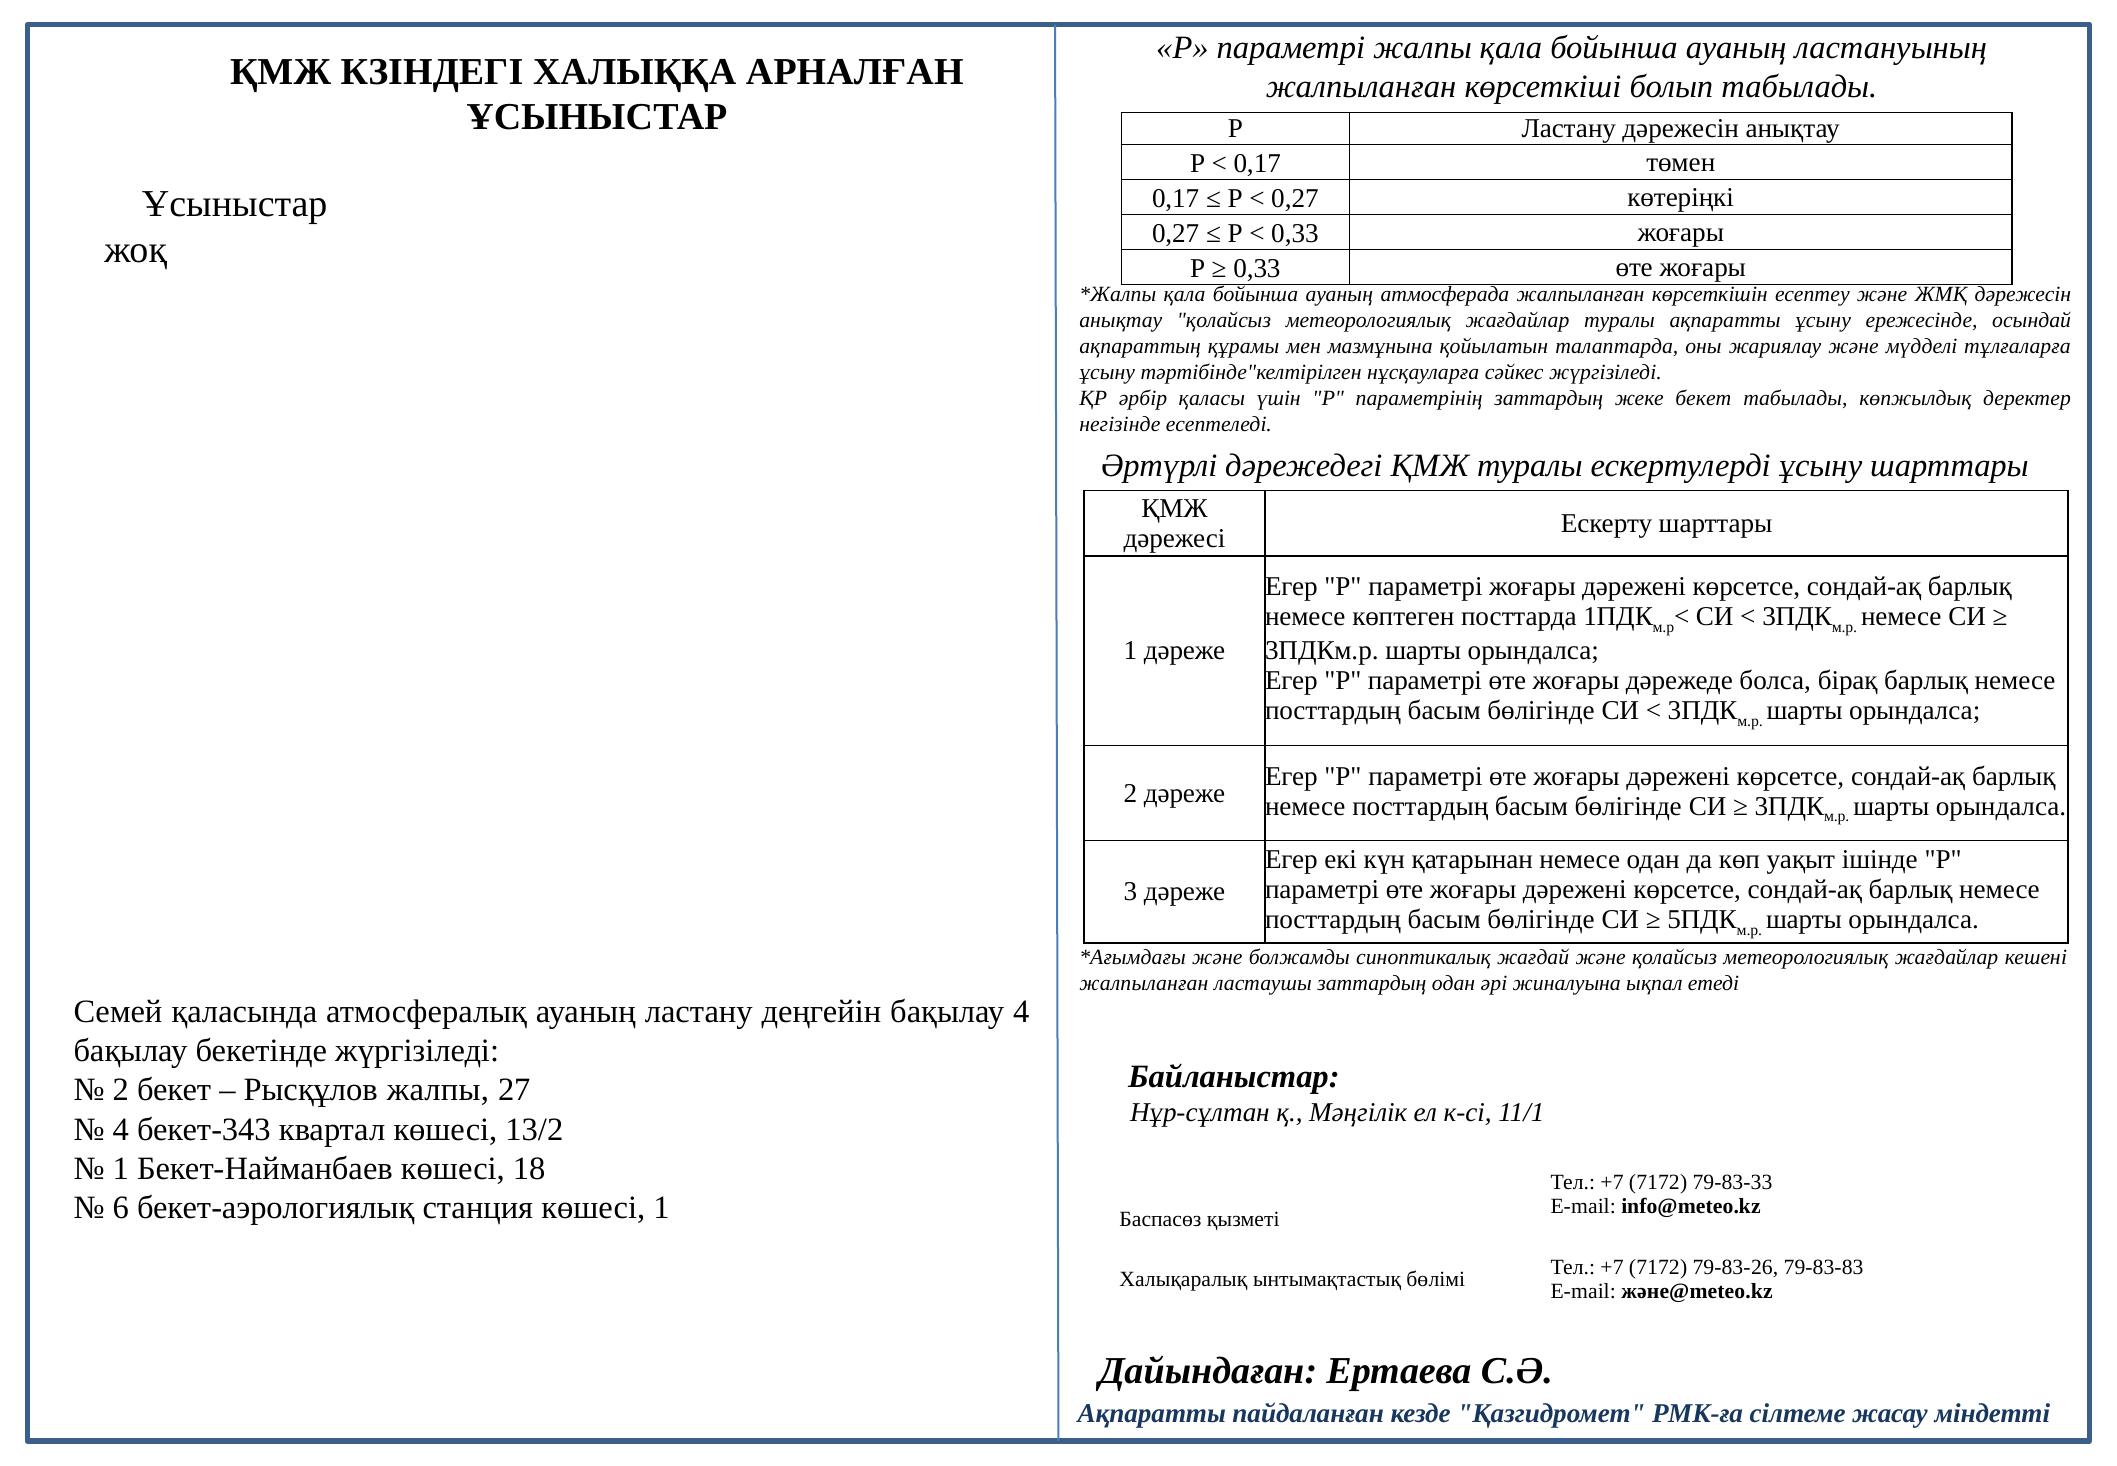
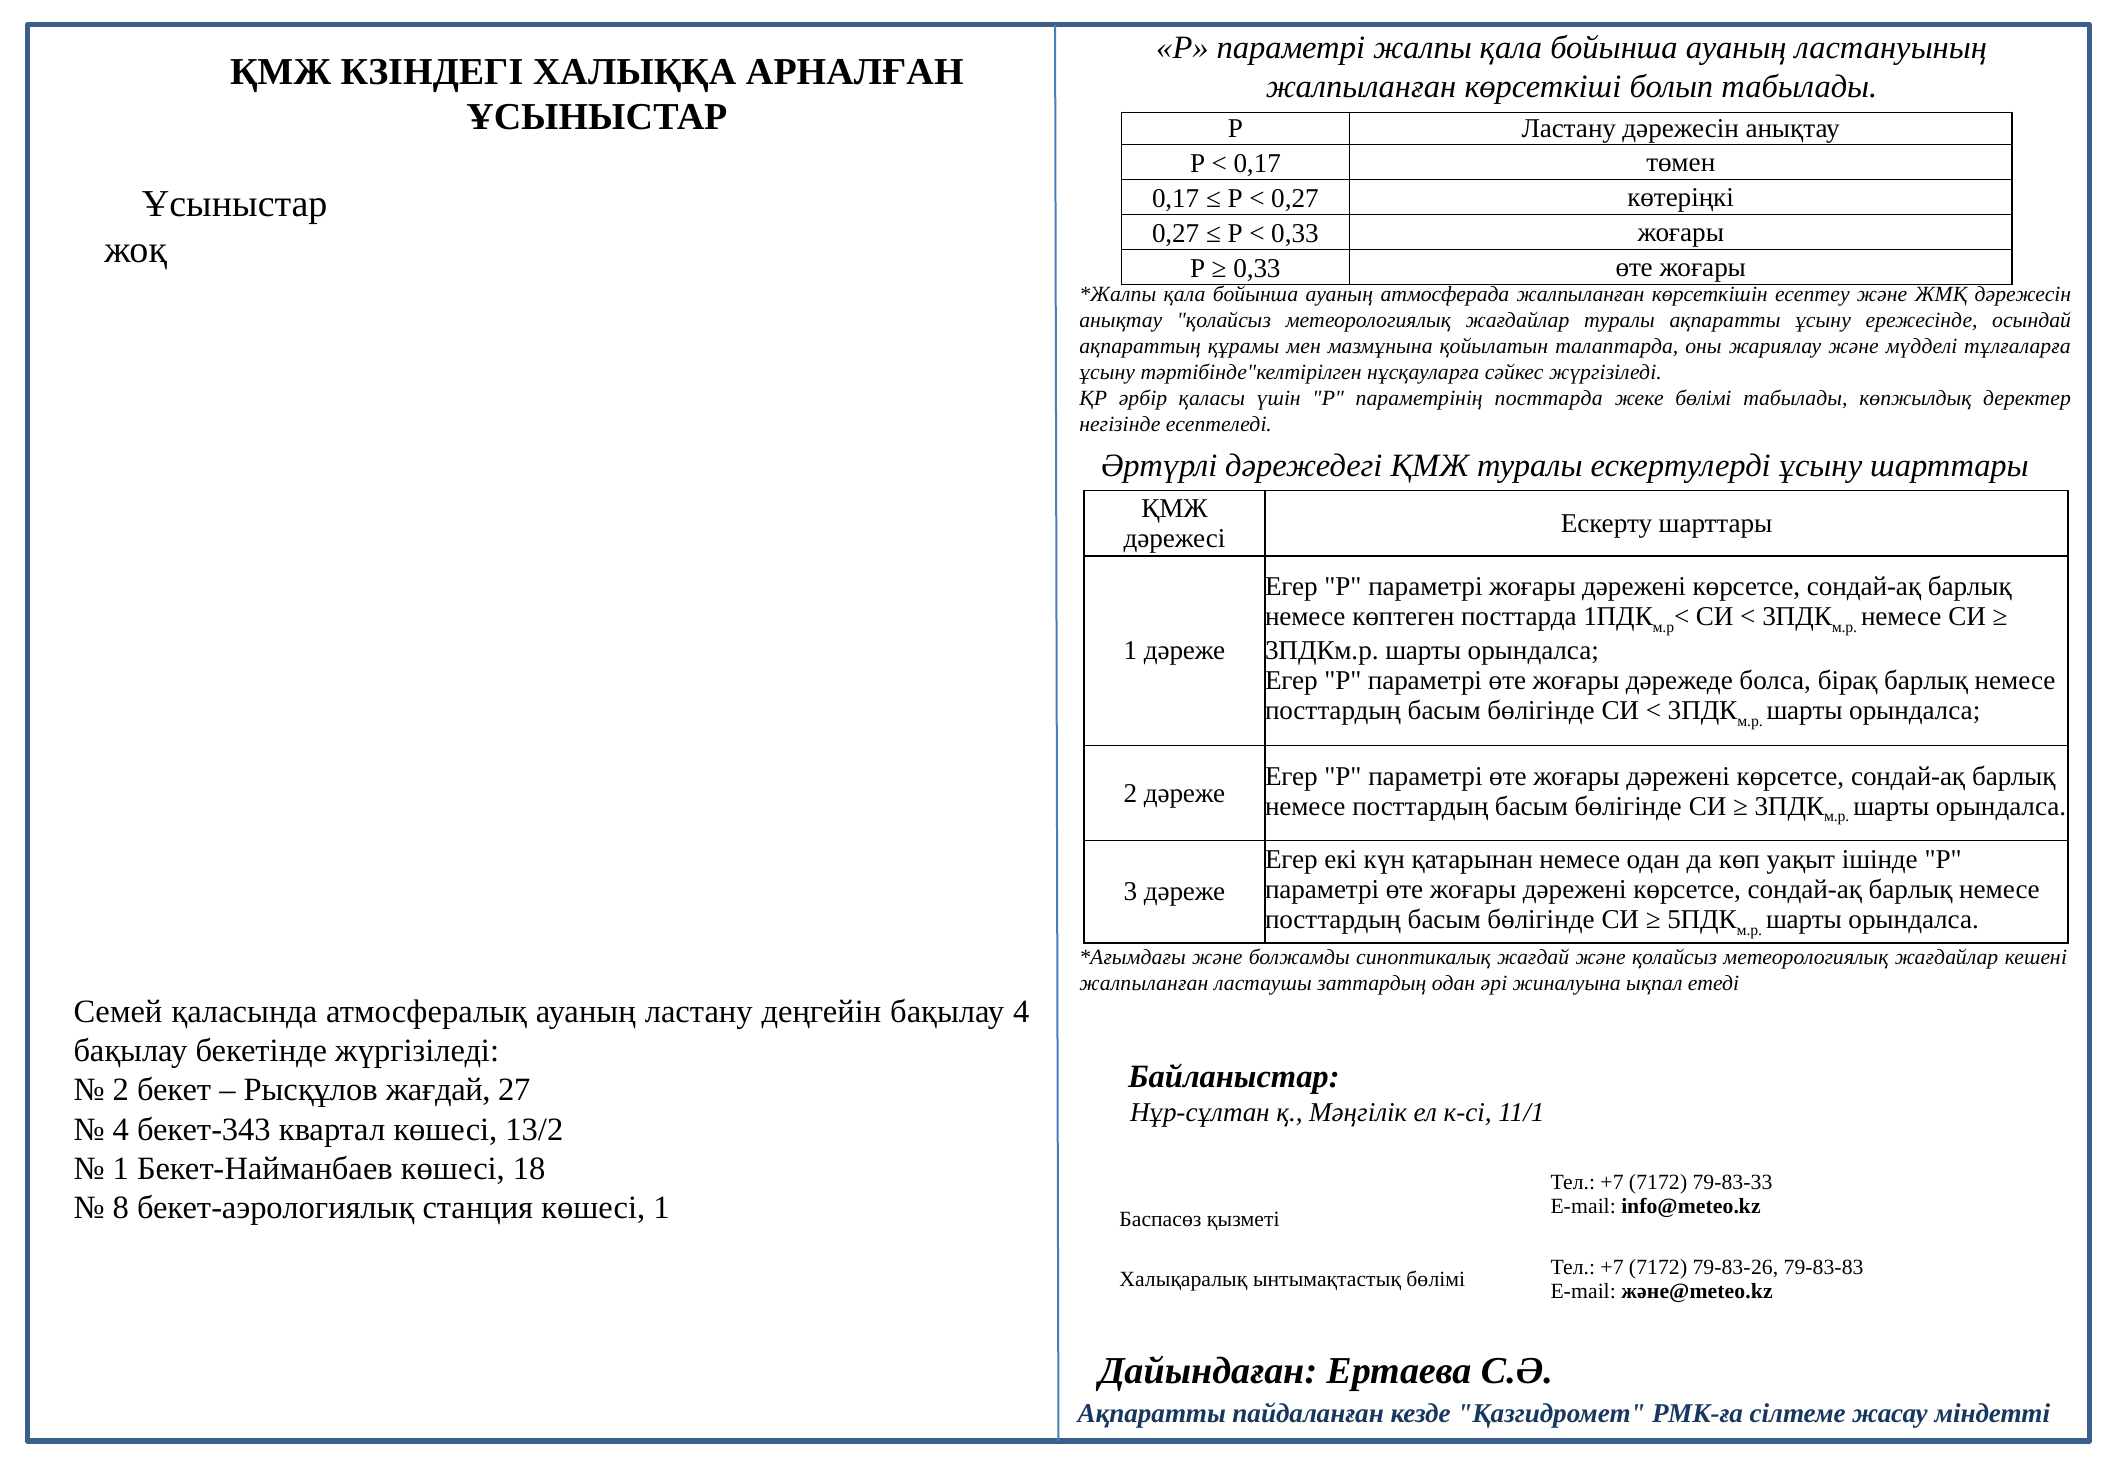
параметрінің заттардың: заттардың -> посттарда (1549, 399)
жеке бекет: бекет -> бөлімі (1703, 399)
Рысқұлов жалпы: жалпы -> жағдай (438, 1090)
6: 6 -> 8 (121, 1207)
